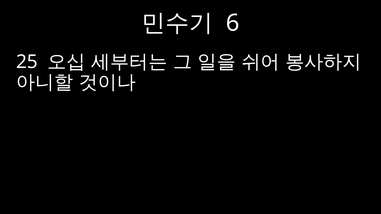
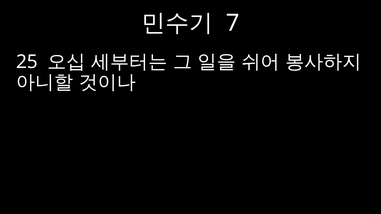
6: 6 -> 7 (233, 23)
